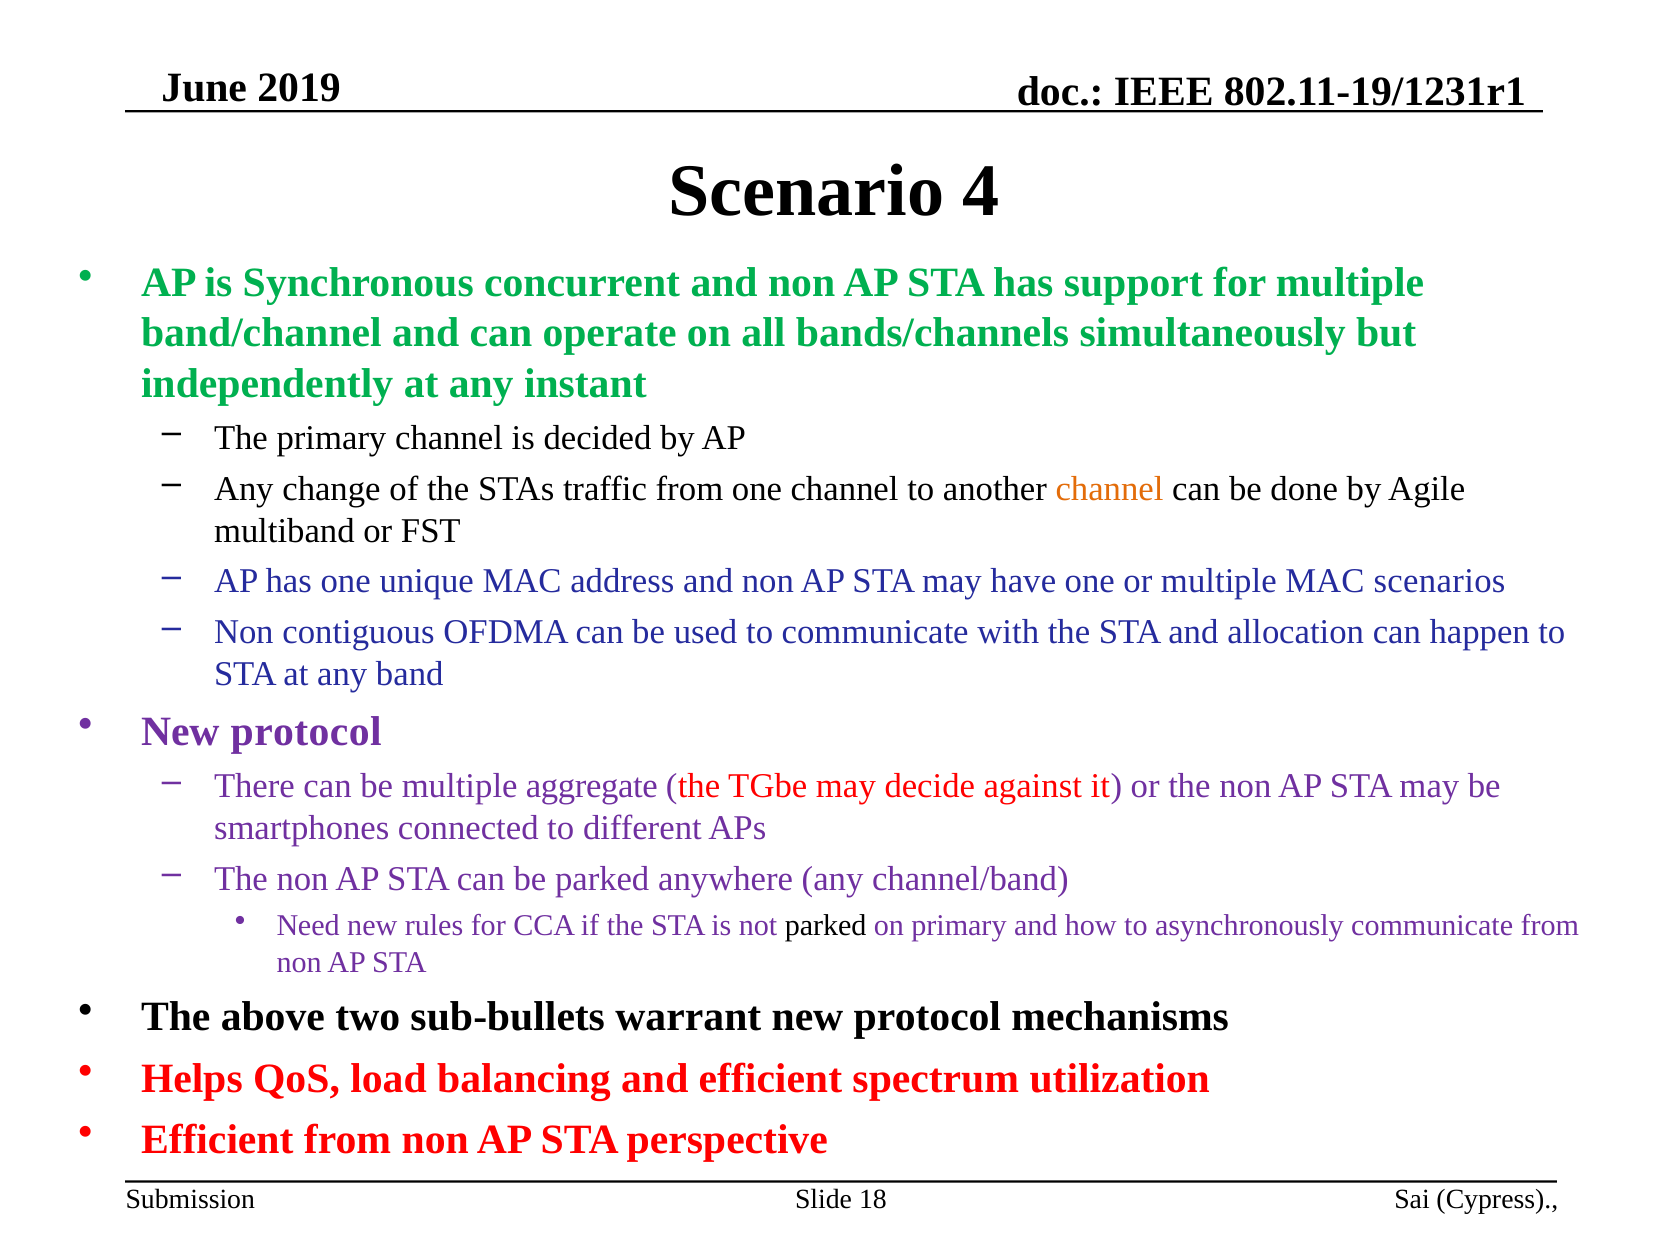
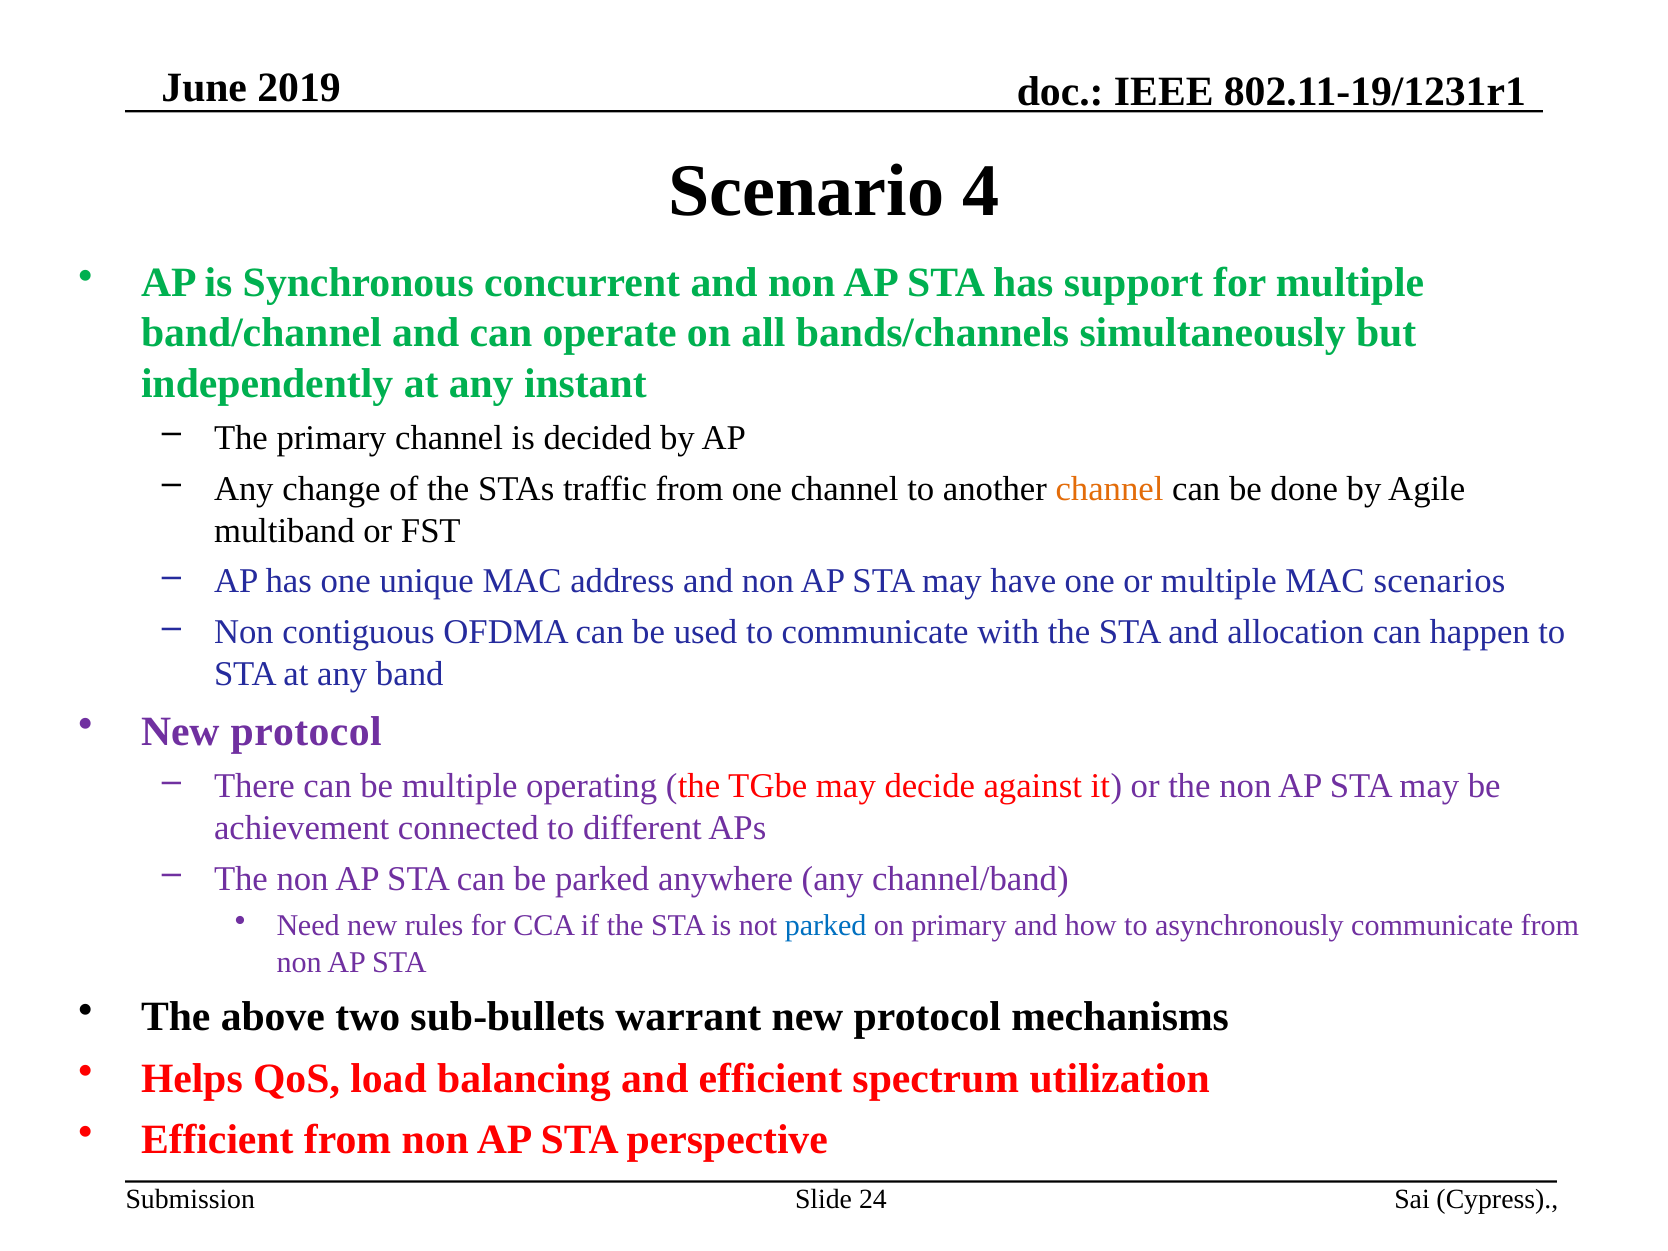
aggregate: aggregate -> operating (592, 786)
smartphones: smartphones -> achievement (302, 828)
parked colour: black -> blue (826, 926)
18: 18 -> 24 (873, 1200)
